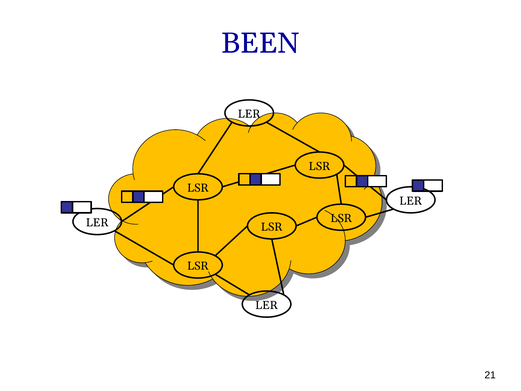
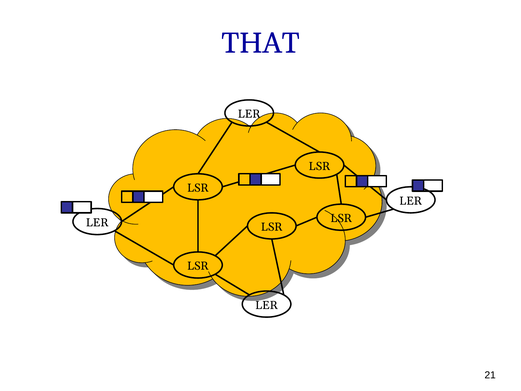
BEEN: BEEN -> THAT (261, 43)
